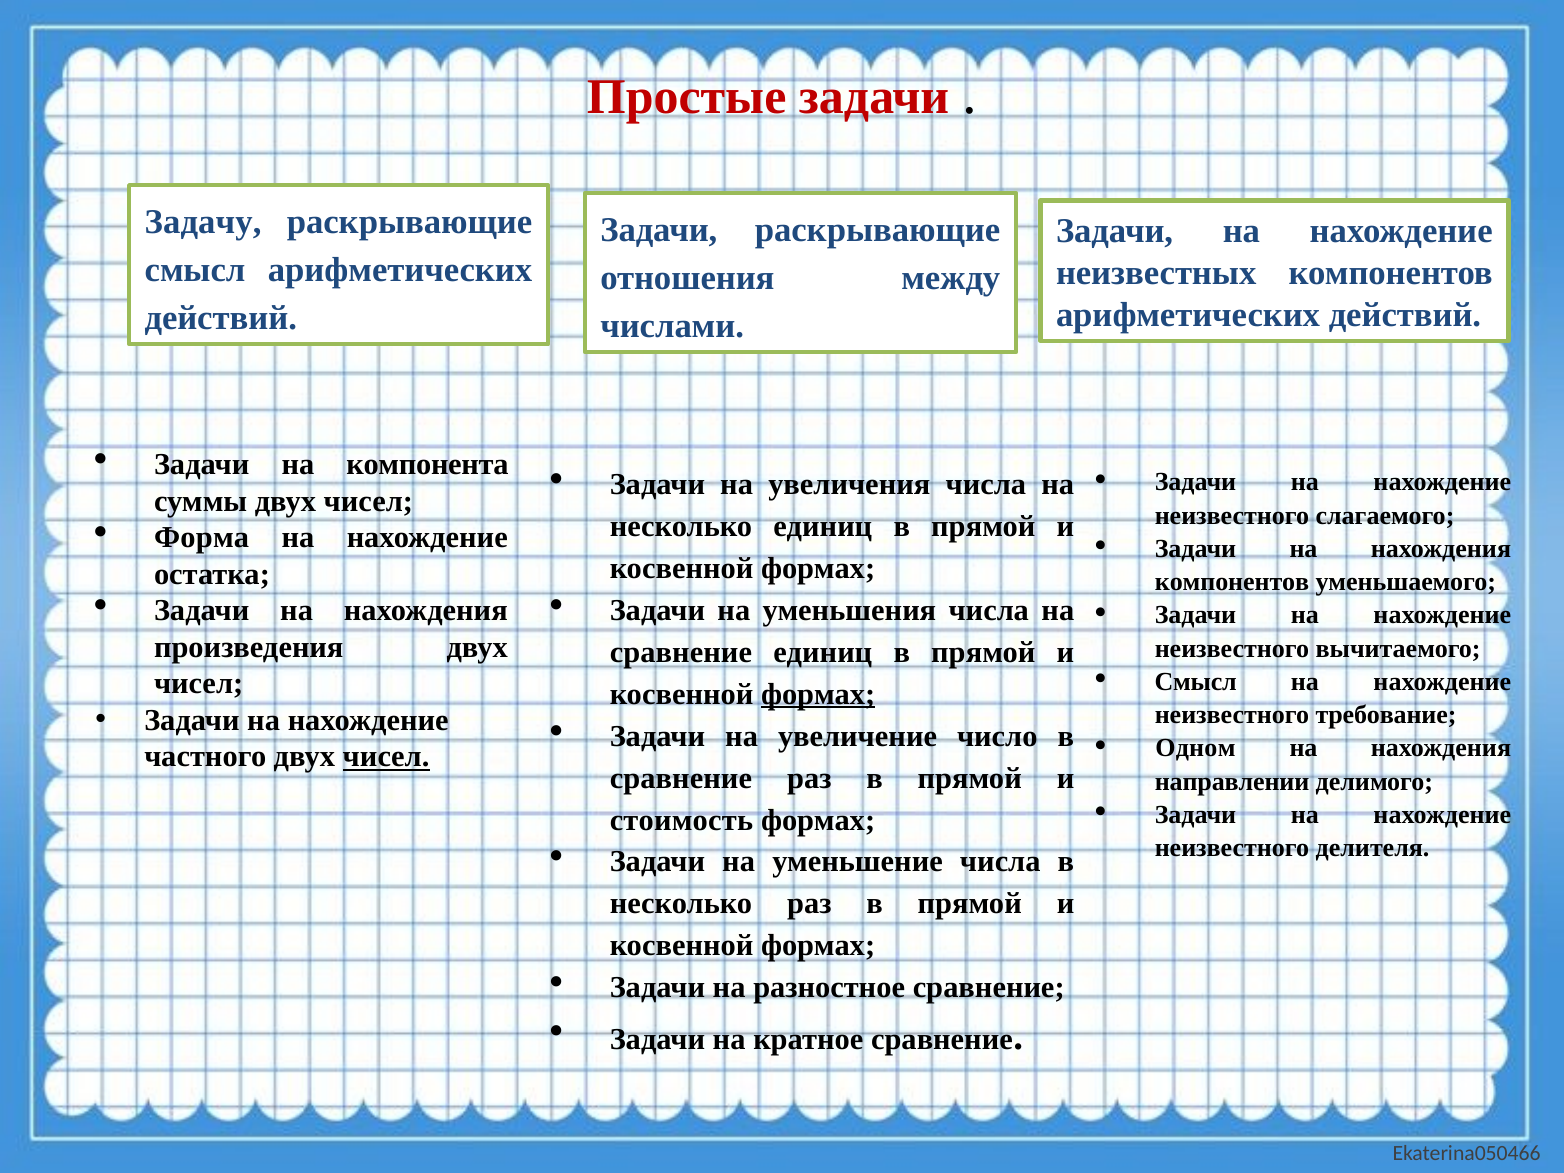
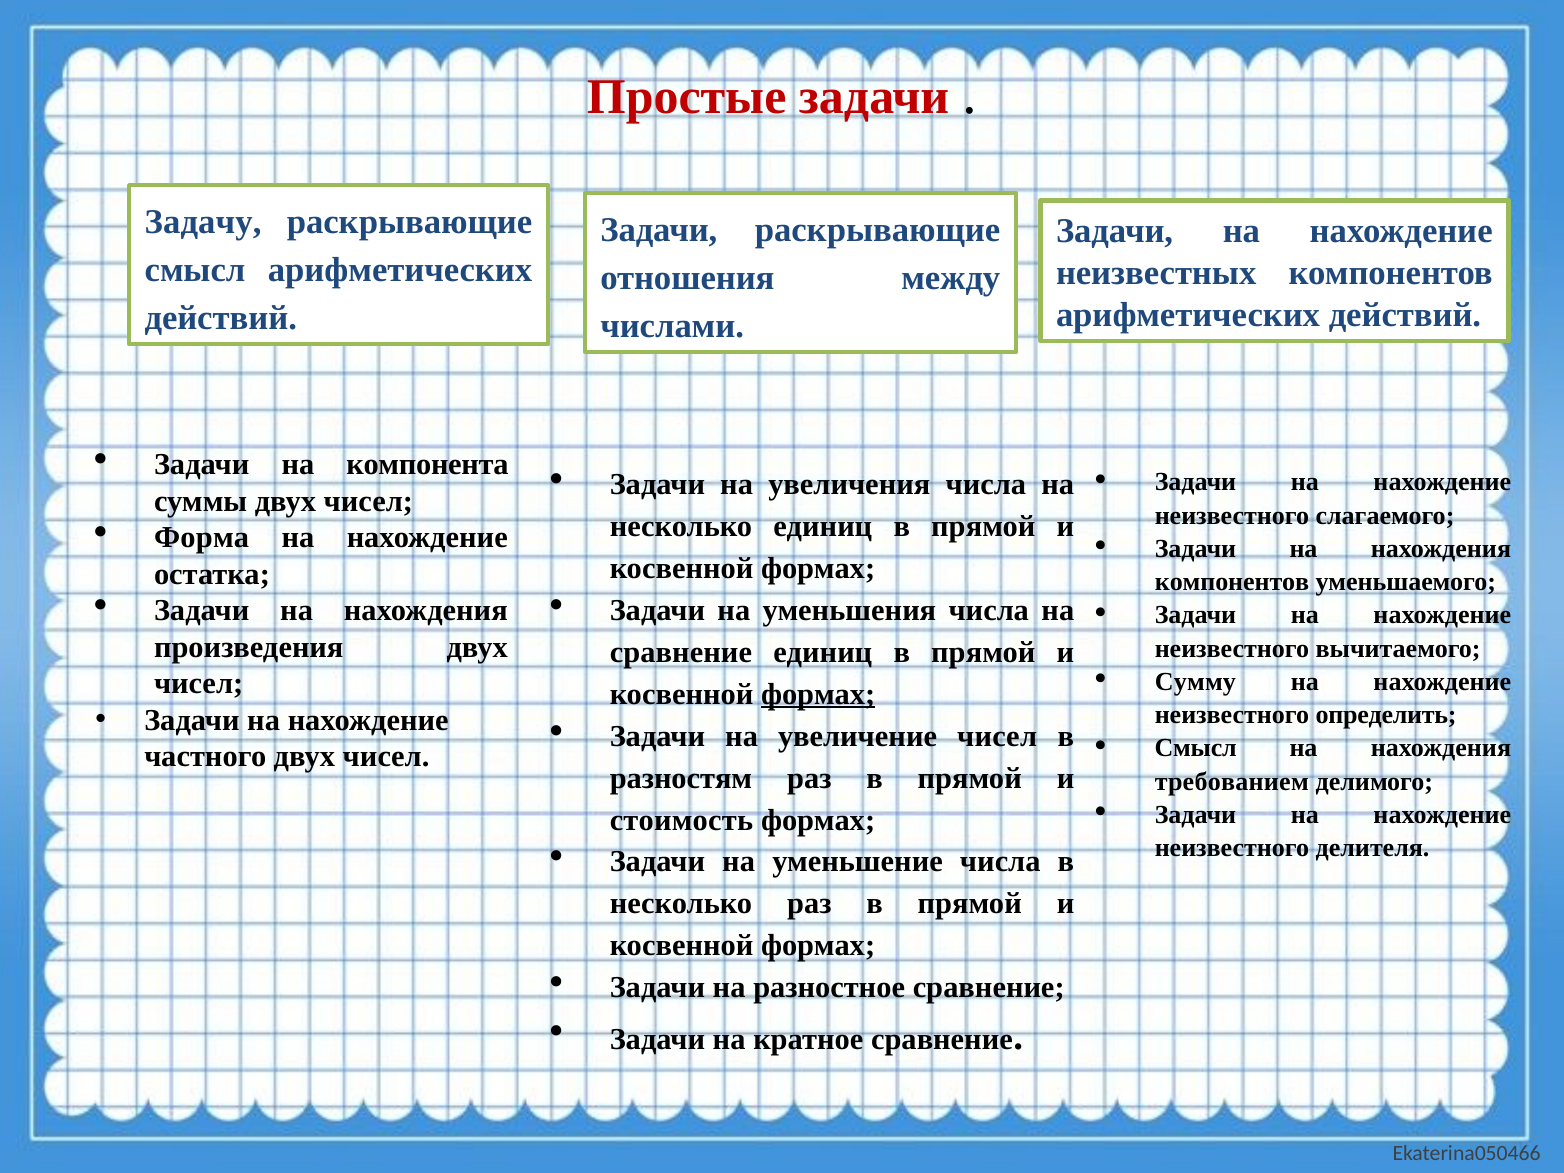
Смысл: Смысл -> Сумму (1195, 682)
требование: требование -> определить (1386, 715)
увеличение число: число -> чисел (997, 736)
Одном: Одном -> Смысл (1196, 748)
чисел underline: present -> none (386, 757)
сравнение: сравнение -> разностям (681, 778)
направлении: направлении -> требованием (1232, 782)
